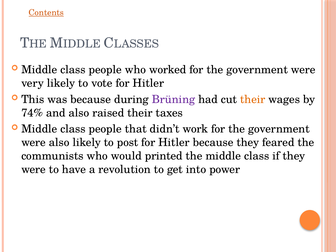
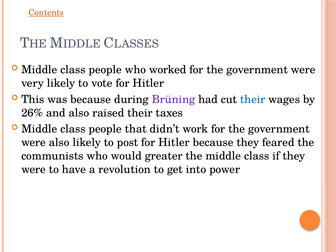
their colour: orange -> blue (253, 99)
74%: 74% -> 26% (32, 113)
printed: printed -> greater (164, 156)
